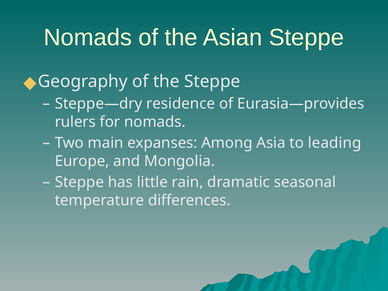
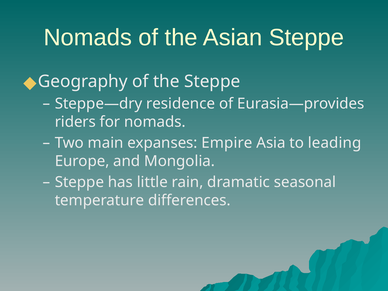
rulers: rulers -> riders (75, 122)
Among: Among -> Empire (227, 143)
